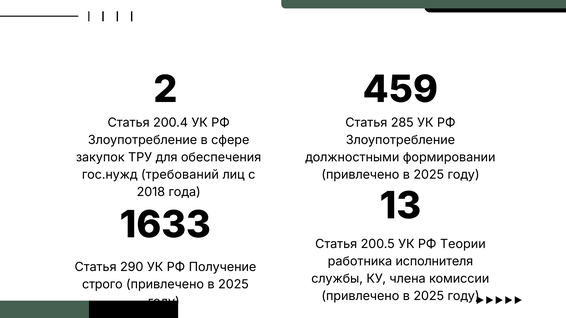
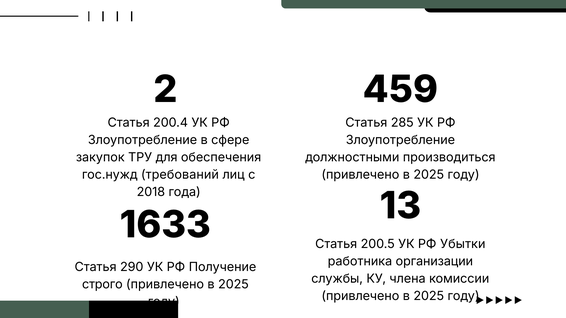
формировании: формировании -> производиться (449, 158)
Теории: Теории -> Убытки (463, 244)
исполнителя: исполнителя -> организации (434, 262)
